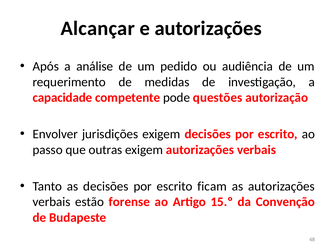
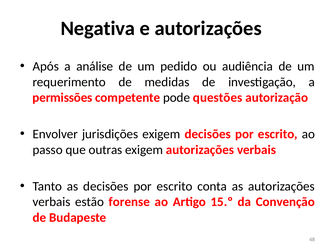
Alcançar: Alcançar -> Negativa (98, 29)
capacidade: capacidade -> permissões (62, 98)
ficam: ficam -> conta (212, 186)
